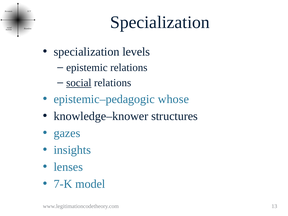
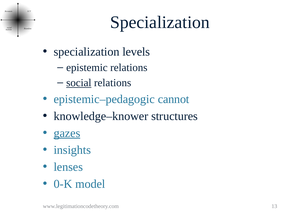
whose: whose -> cannot (174, 99)
gazes underline: none -> present (67, 133)
7-K: 7-K -> 0-K (63, 184)
